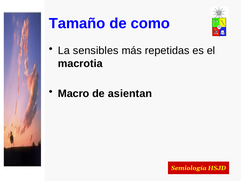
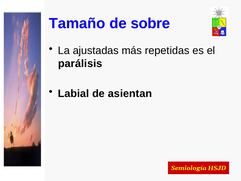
como: como -> sobre (150, 23)
sensibles: sensibles -> ajustadas (96, 51)
macrotia: macrotia -> parálisis (80, 63)
Macro: Macro -> Labial (74, 93)
